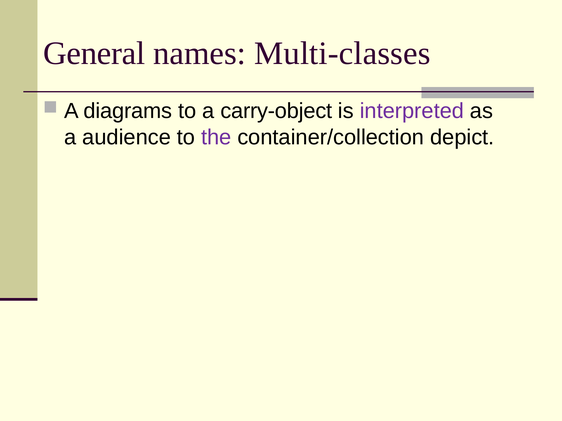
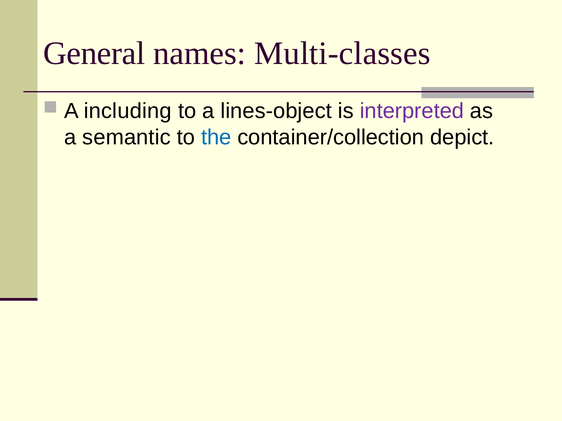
diagrams: diagrams -> including (128, 111)
carry-object: carry-object -> lines-object (276, 111)
audience: audience -> semantic (127, 137)
the colour: purple -> blue (216, 137)
